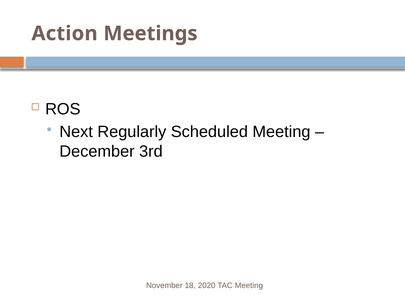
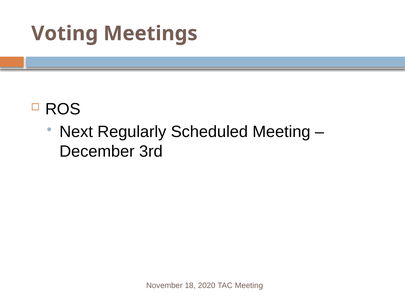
Action: Action -> Voting (65, 33)
